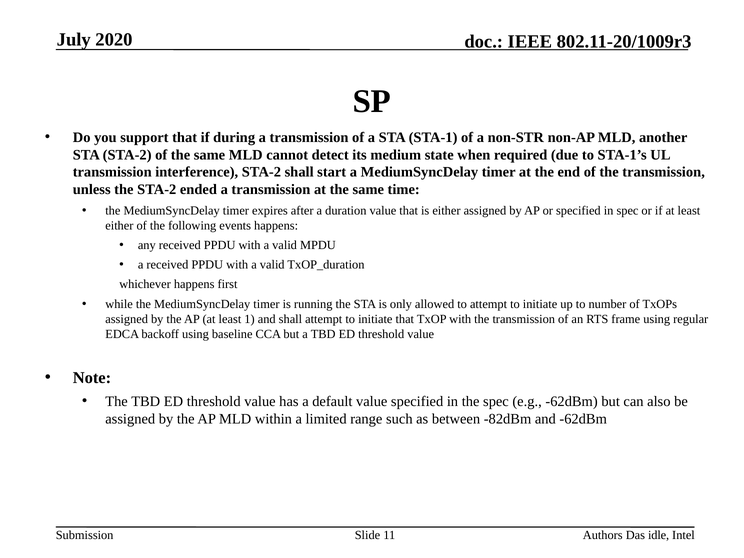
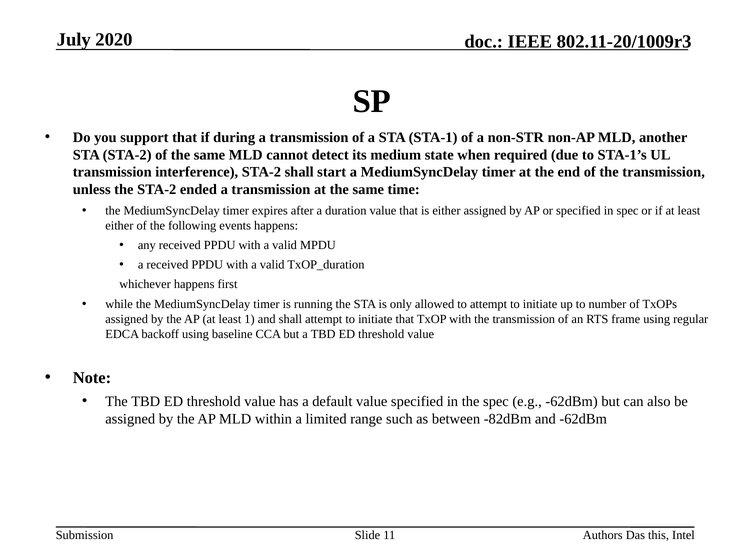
idle: idle -> this (659, 535)
